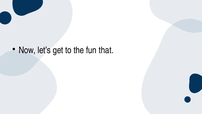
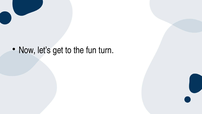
that: that -> turn (106, 50)
